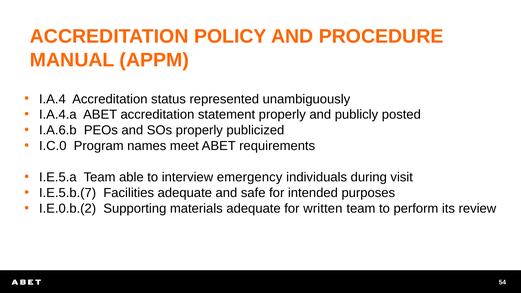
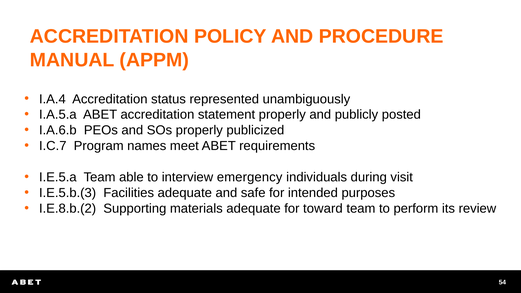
I.A.4.a: I.A.4.a -> I.A.5.a (58, 115)
I.C.0: I.C.0 -> I.C.7 (53, 146)
I.E.5.b.(7: I.E.5.b.(7 -> I.E.5.b.(3 (68, 193)
I.E.0.b.(2: I.E.0.b.(2 -> I.E.8.b.(2 (68, 208)
written: written -> toward (323, 208)
